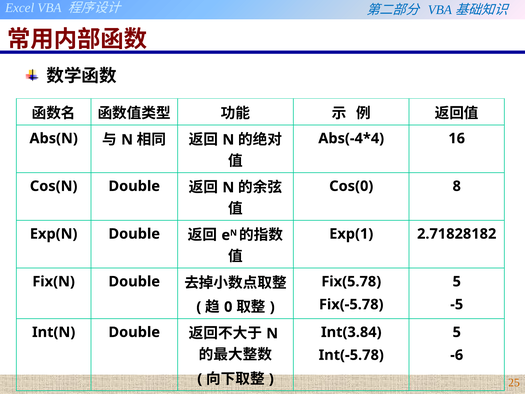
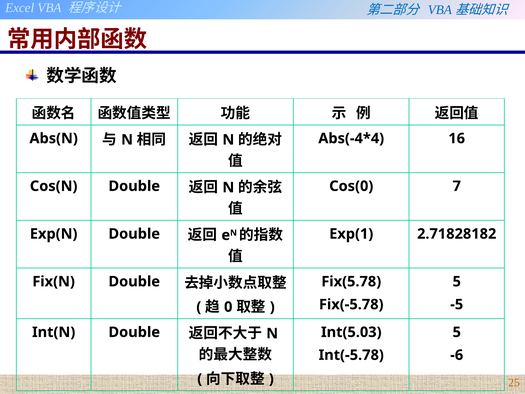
8: 8 -> 7 (457, 186)
Int(3.84: Int(3.84 -> Int(5.03 (351, 332)
